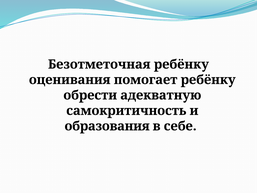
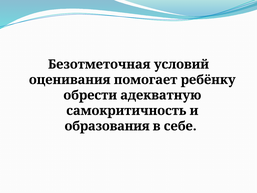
Безотметочная ребёнку: ребёнку -> условий (181, 64)
